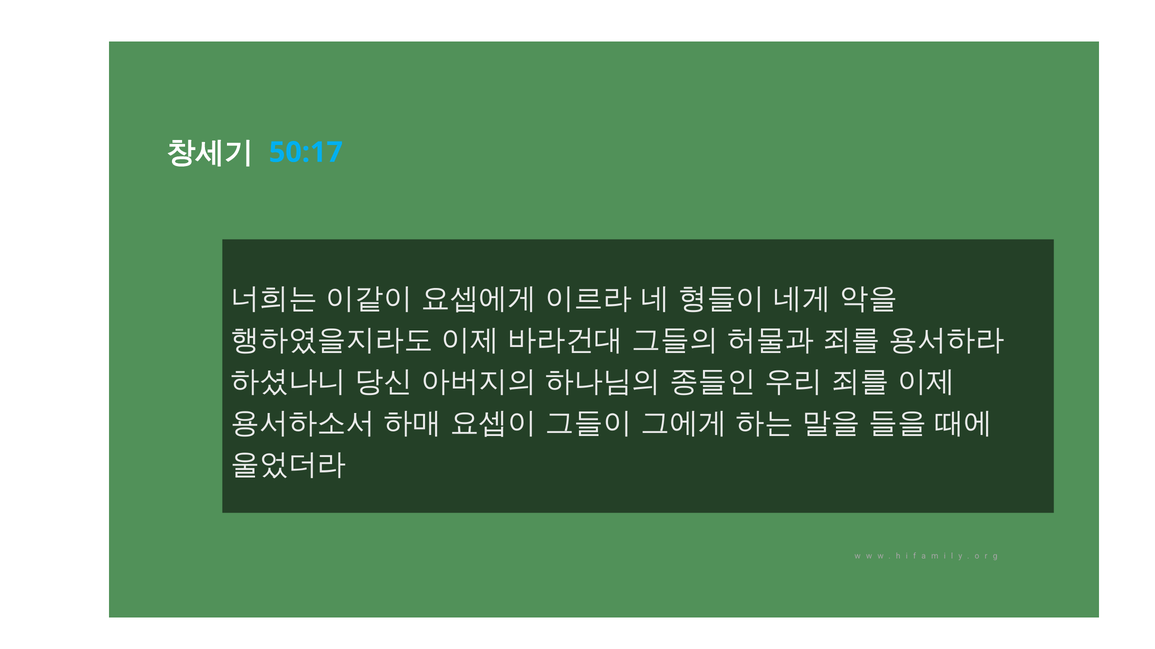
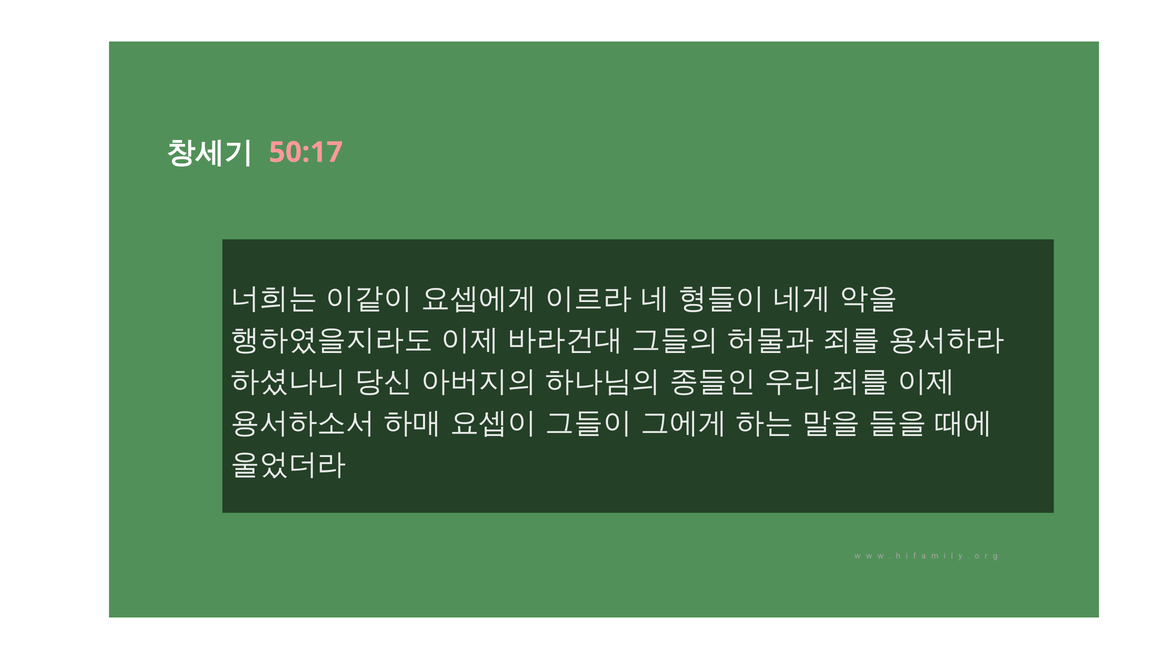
50:17 colour: light blue -> pink (306, 152)
